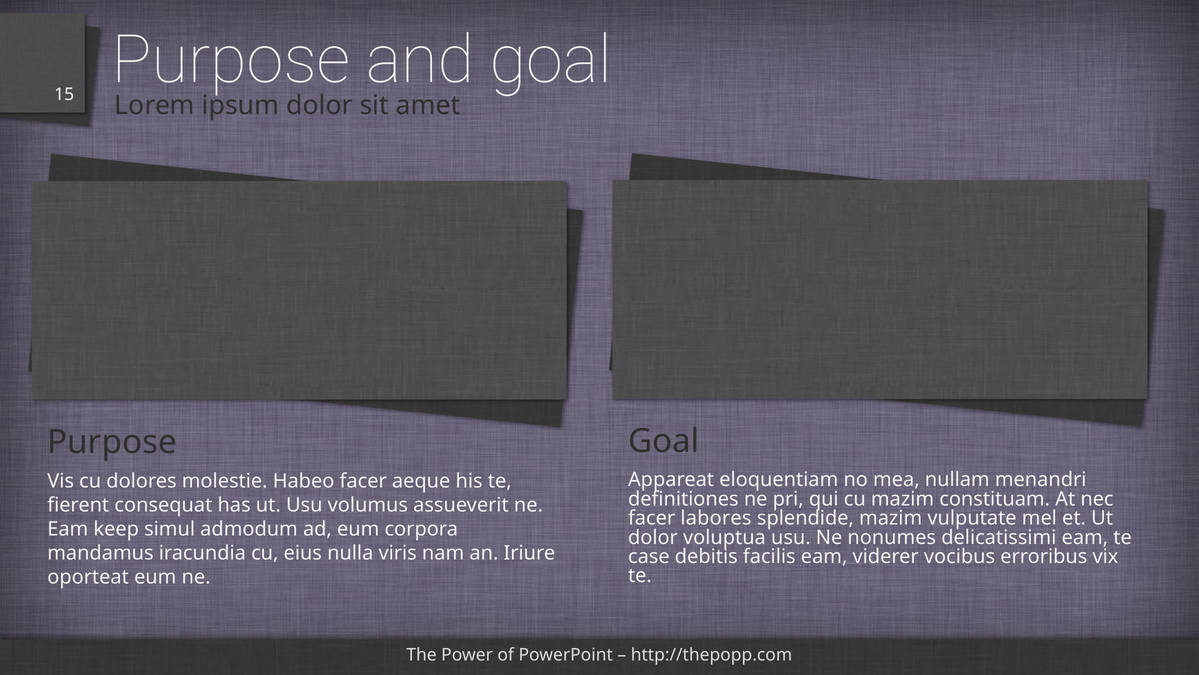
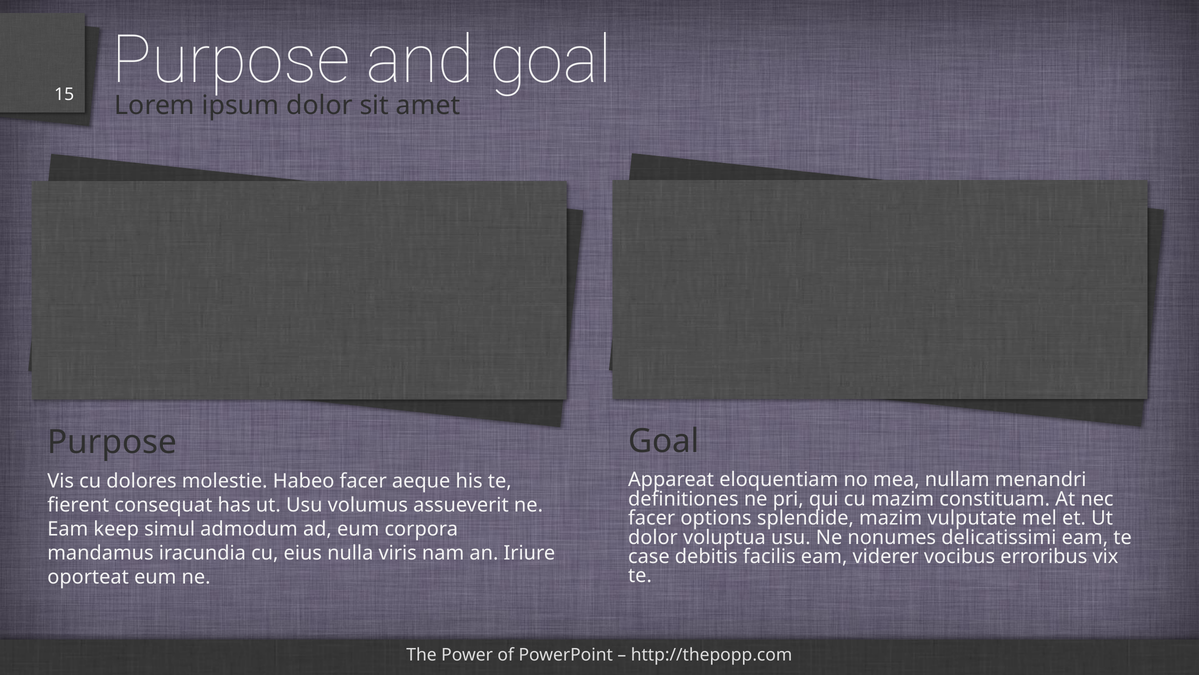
labores: labores -> options (716, 518)
